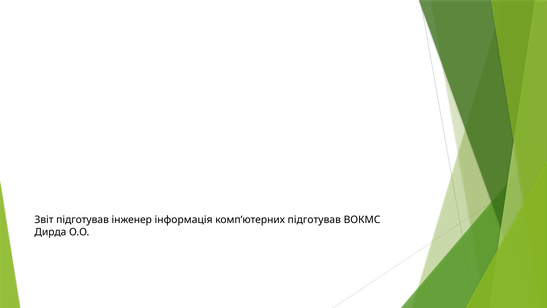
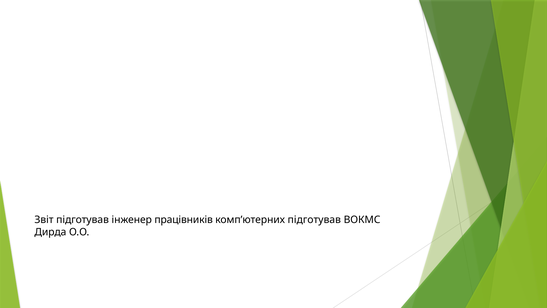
інформація: інформація -> працівників (184, 220)
